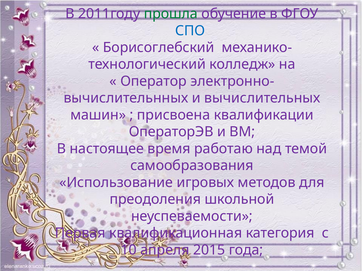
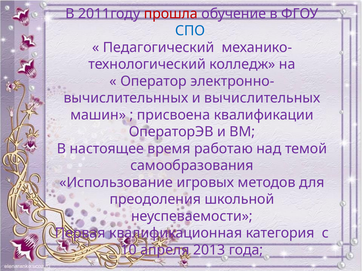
прошла colour: green -> red (171, 14)
Борисоглебский: Борисоглебский -> Педагогический (159, 48)
2015: 2015 -> 2013 (209, 250)
